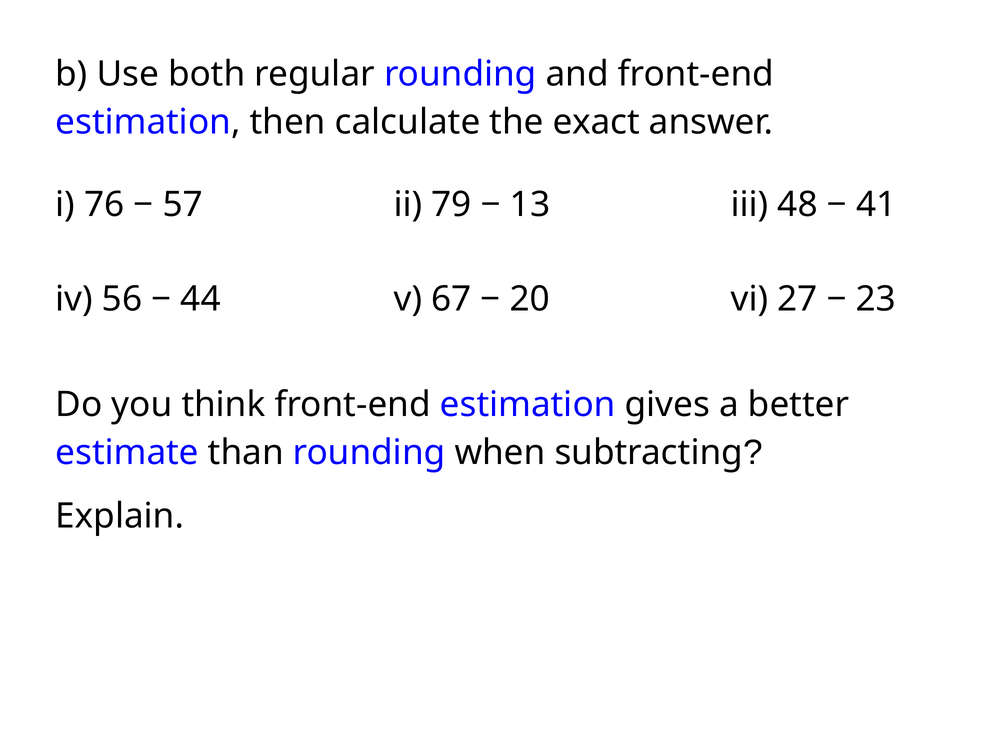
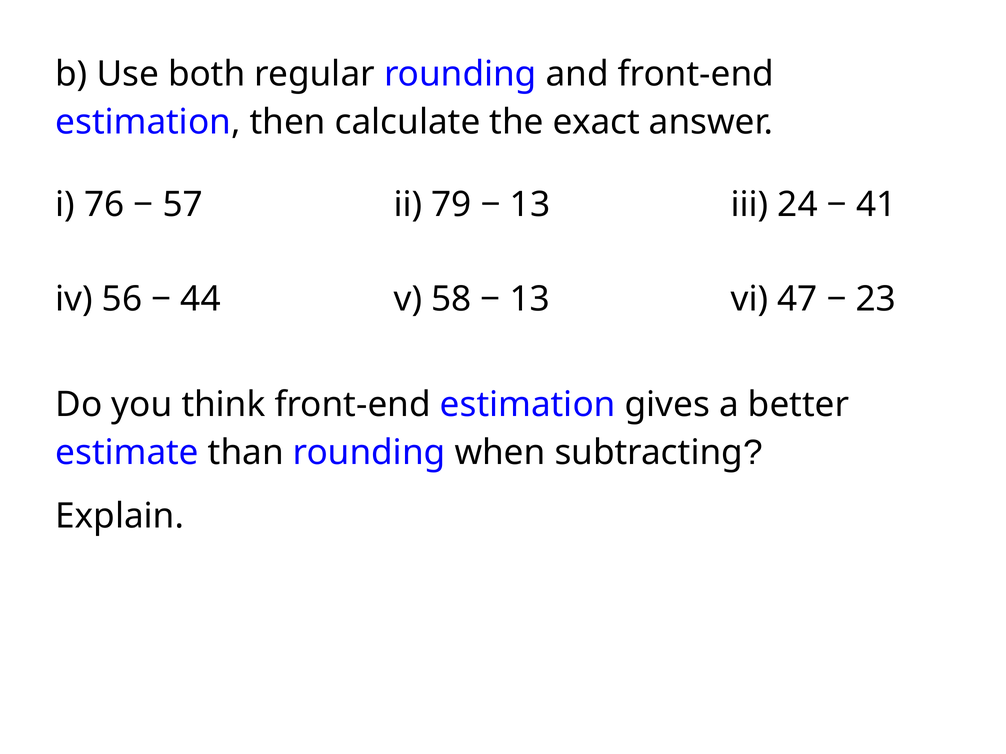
48: 48 -> 24 (798, 205)
67: 67 -> 58 (451, 299)
20: 20 -> 13 (530, 299)
27: 27 -> 47 (797, 299)
